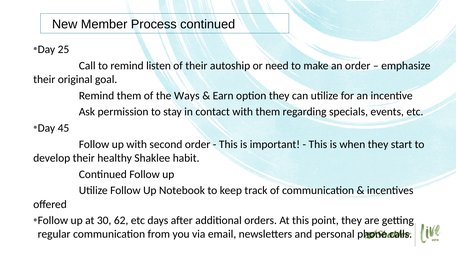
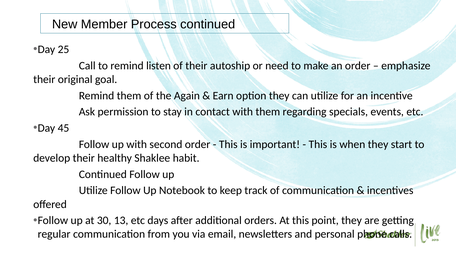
Ways: Ways -> Again (187, 95)
62: 62 -> 13 (121, 220)
